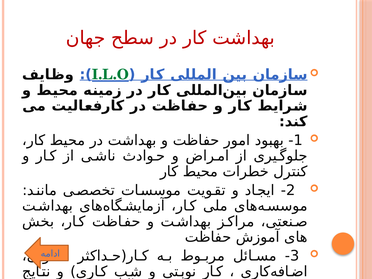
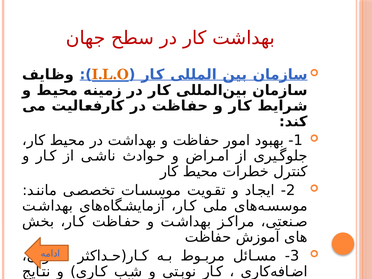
I.L.O colour: green -> orange (110, 75)
